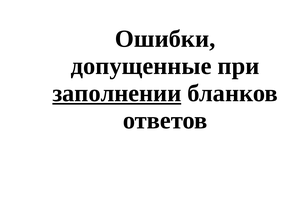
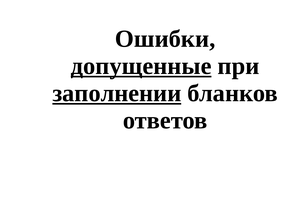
допущенные underline: none -> present (141, 66)
